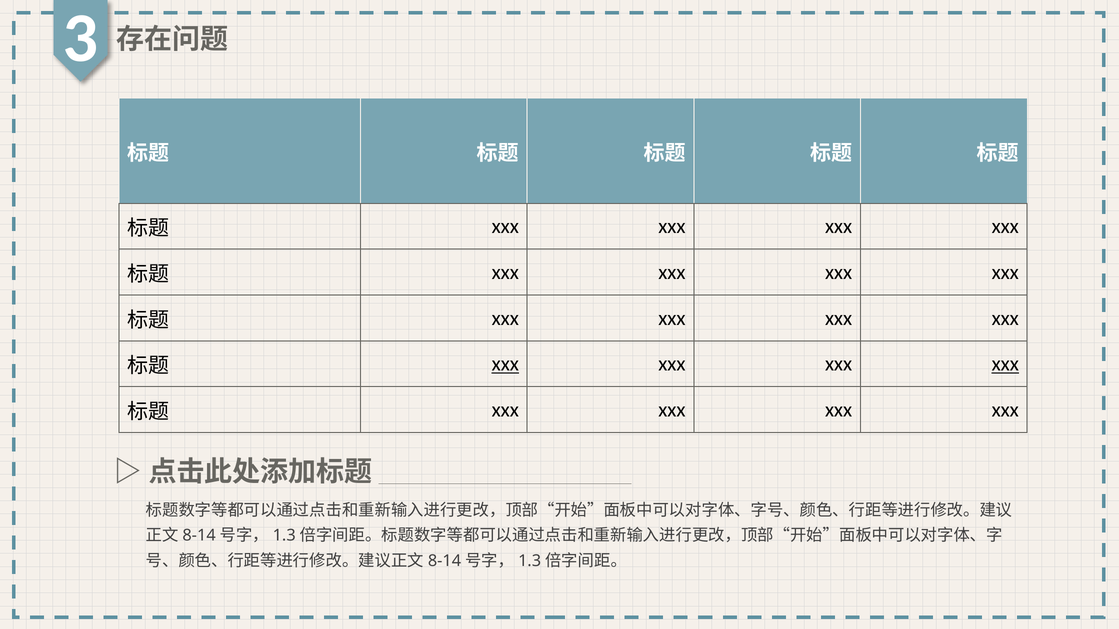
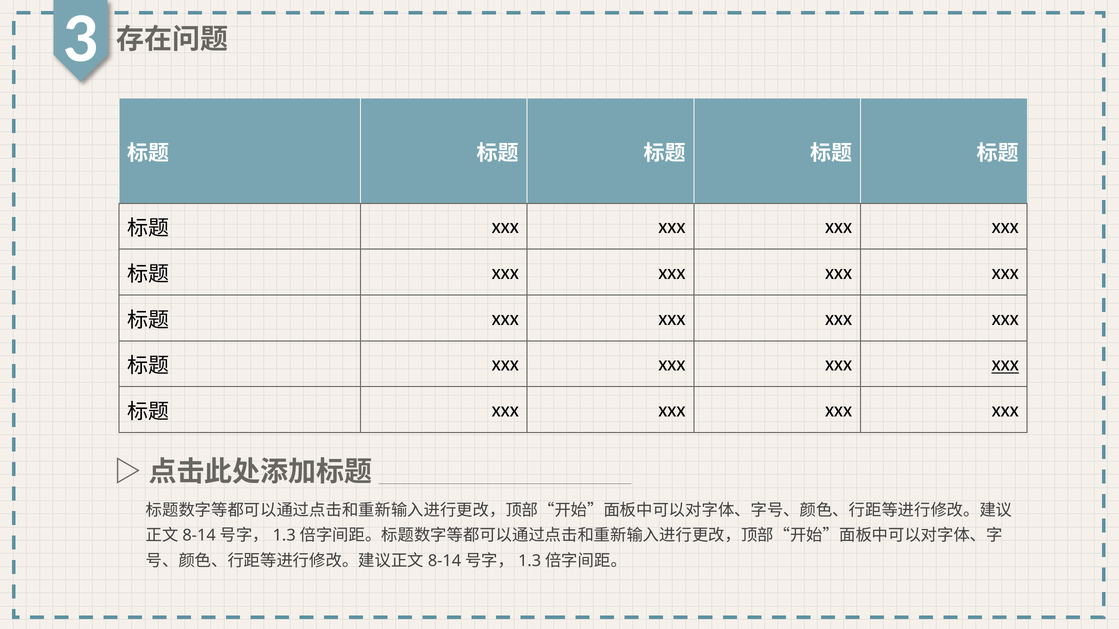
xxx underline: present -> none (505, 364)
